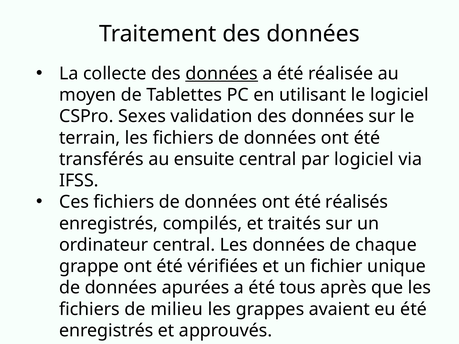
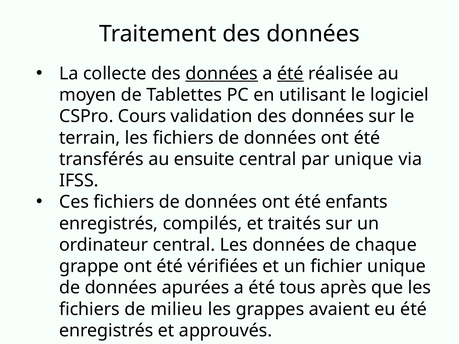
été underline: none -> present (290, 74)
Sexes: Sexes -> Cours (142, 116)
par logiciel: logiciel -> unique (364, 159)
réalisés: réalisés -> enfants (357, 202)
